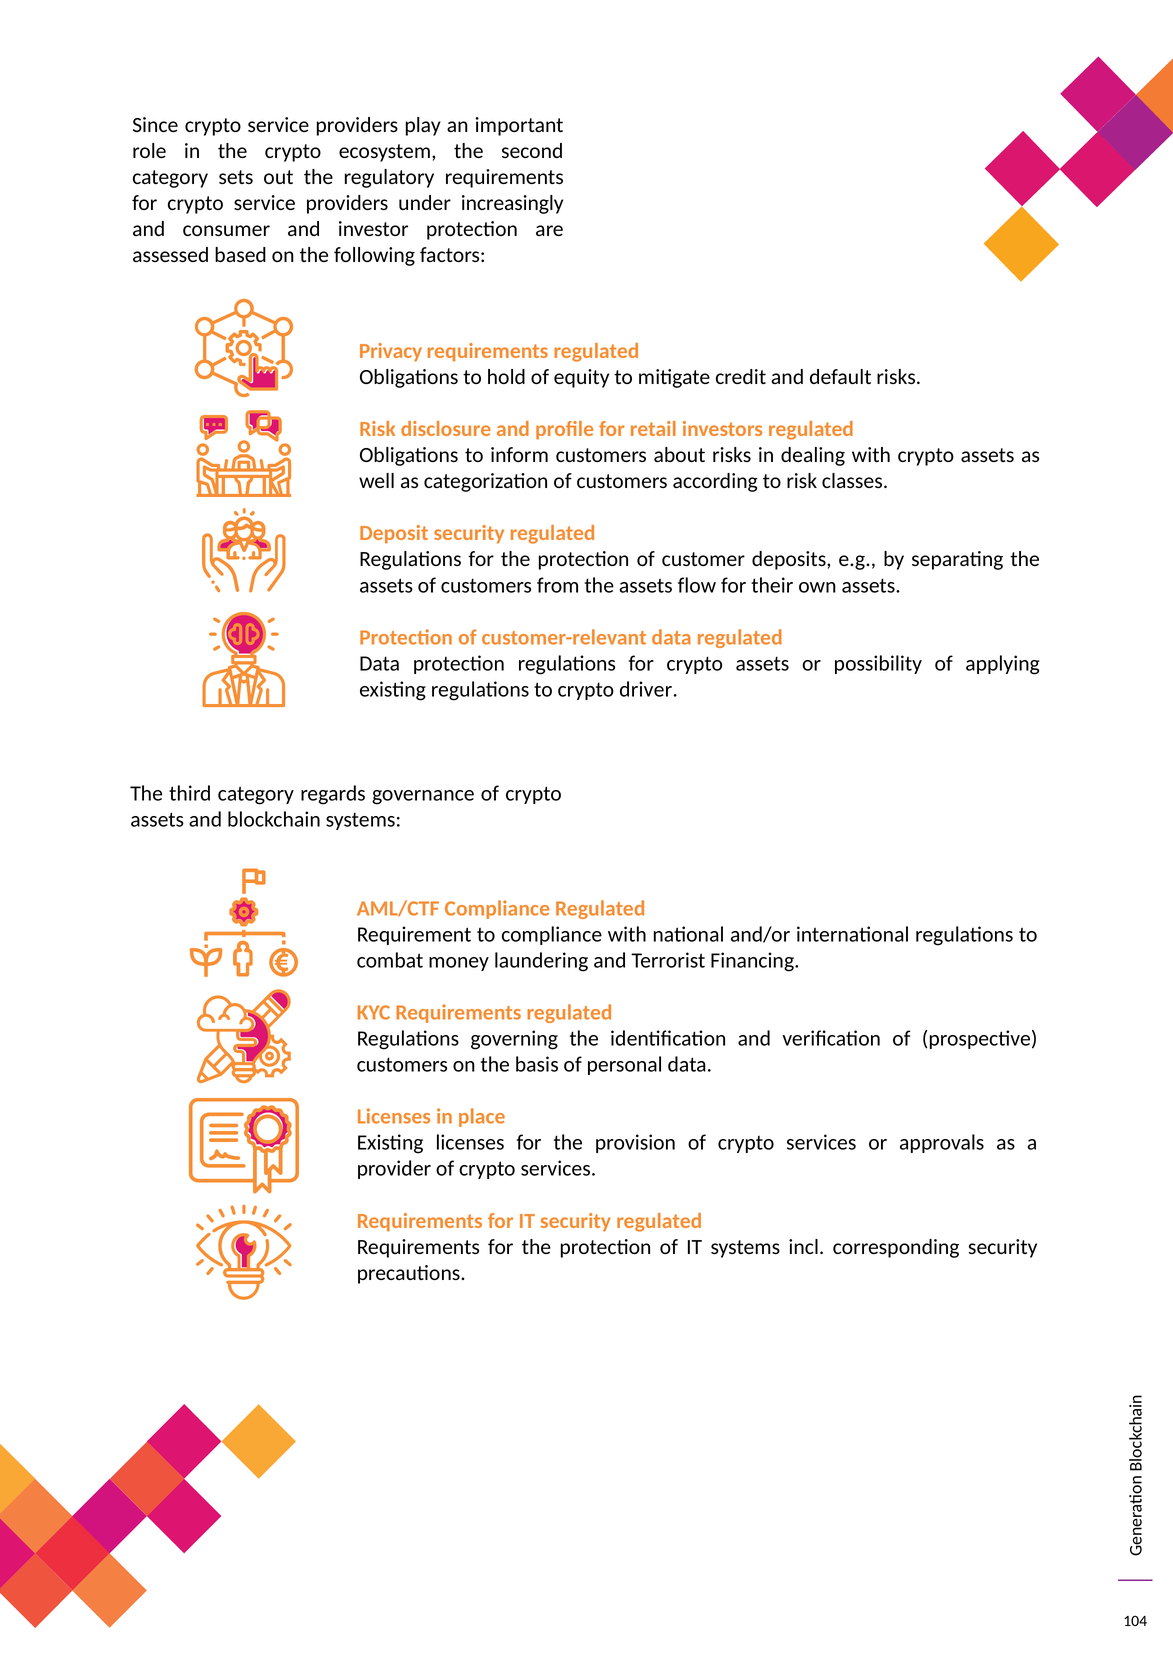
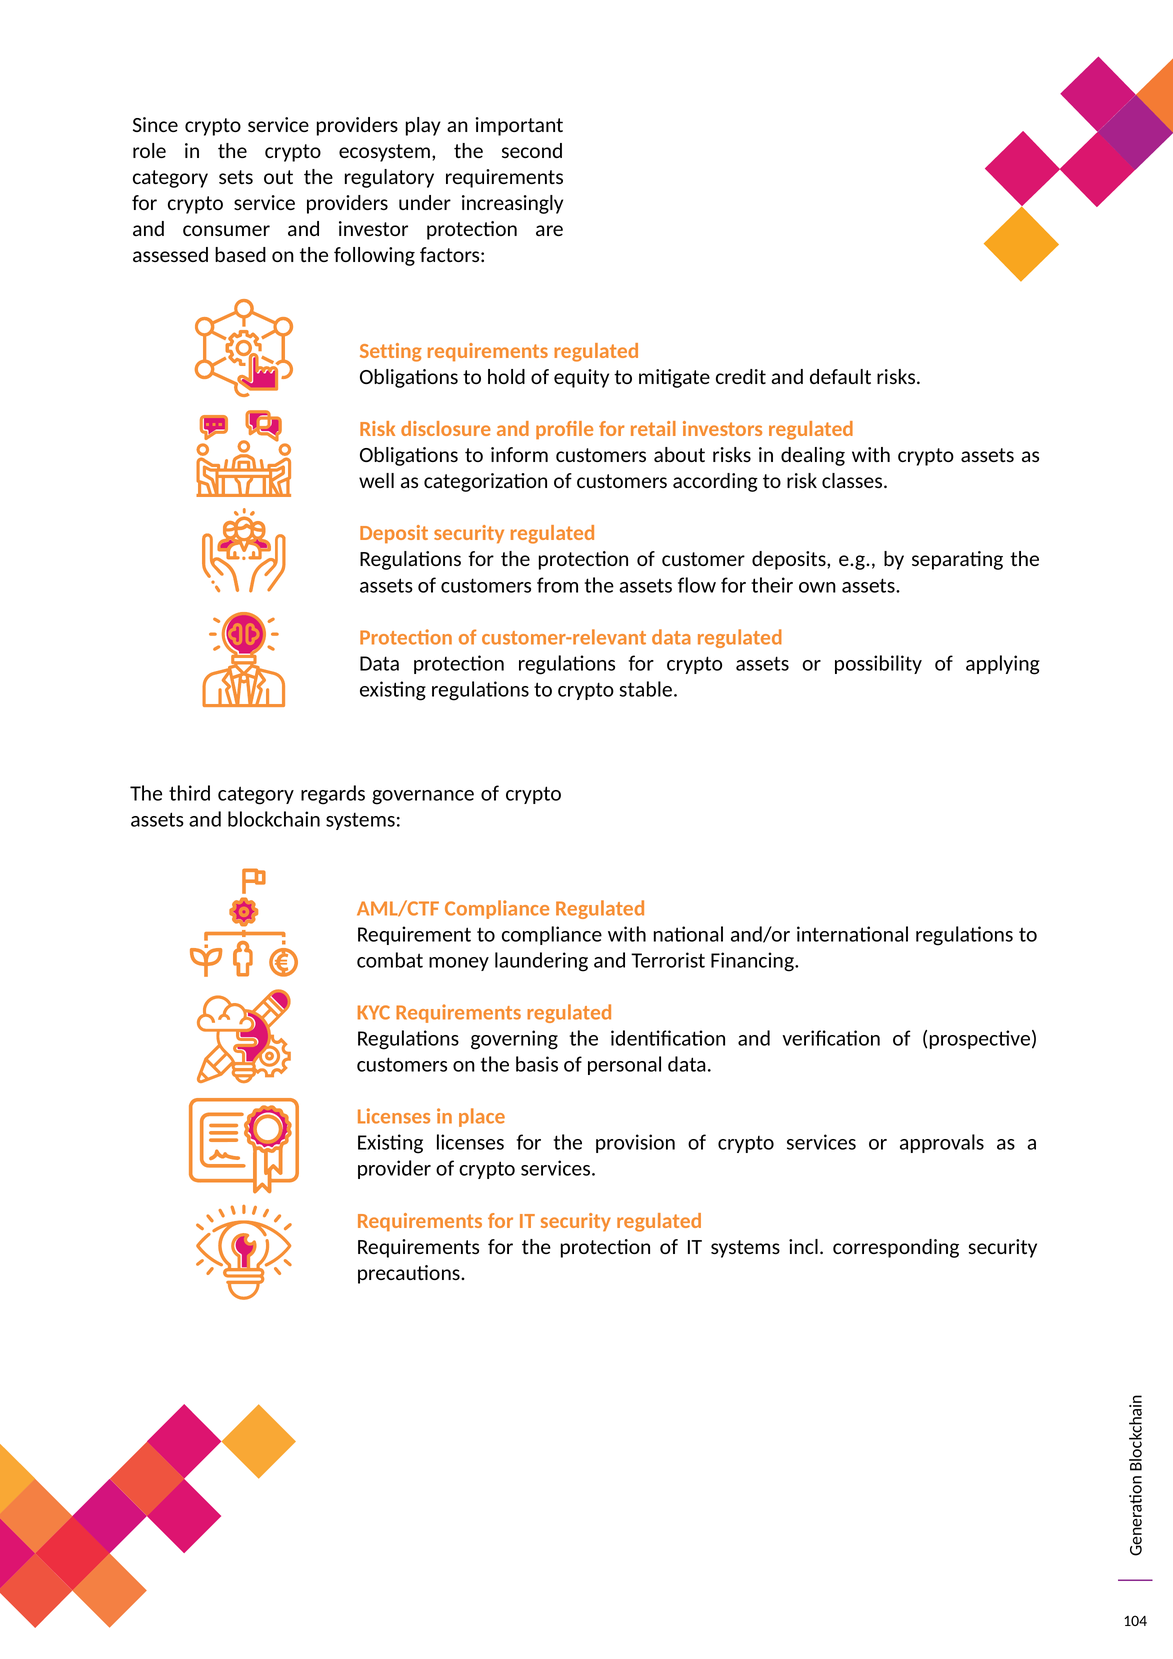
Privacy: Privacy -> Setting (390, 351)
driver: driver -> stable (649, 689)
